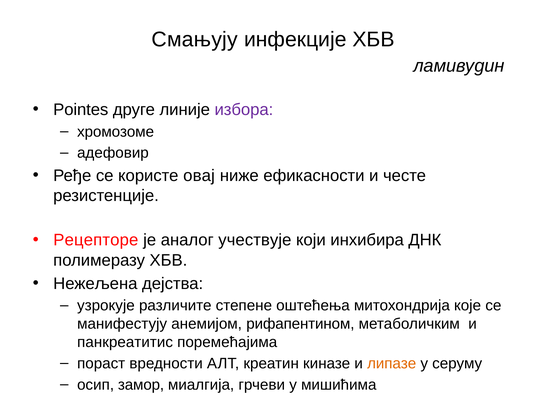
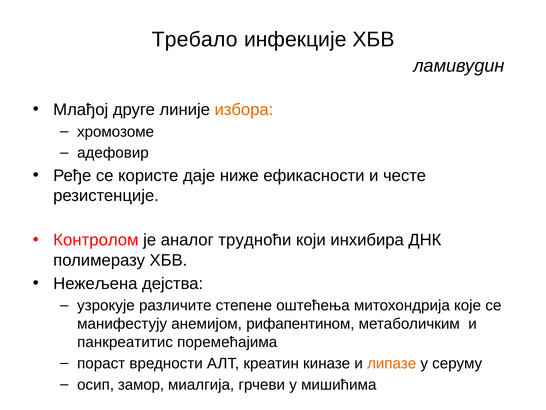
Смањују: Смањују -> Требало (195, 39)
Pointes: Pointes -> Млађој (81, 109)
избора colour: purple -> orange (244, 109)
овај: овај -> даје (199, 175)
Рецепторе: Рецепторе -> Контролом (96, 240)
учествује: учествује -> трудноћи (255, 240)
